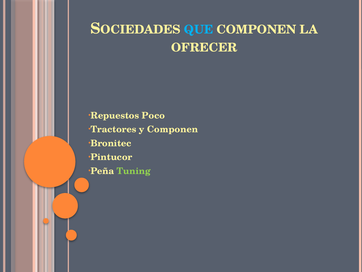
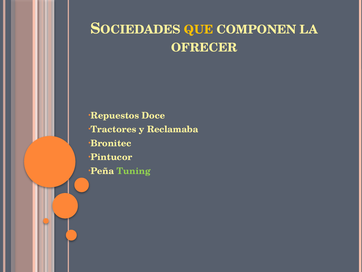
QUE colour: light blue -> yellow (199, 30)
Poco: Poco -> Doce (153, 115)
y Componen: Componen -> Reclamaba (173, 129)
